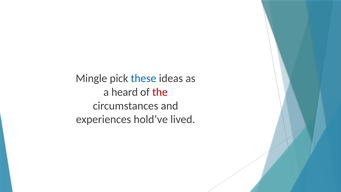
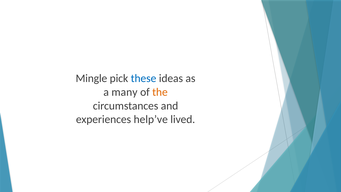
heard: heard -> many (124, 92)
the colour: red -> orange (160, 92)
hold’ve: hold’ve -> help’ve (151, 119)
